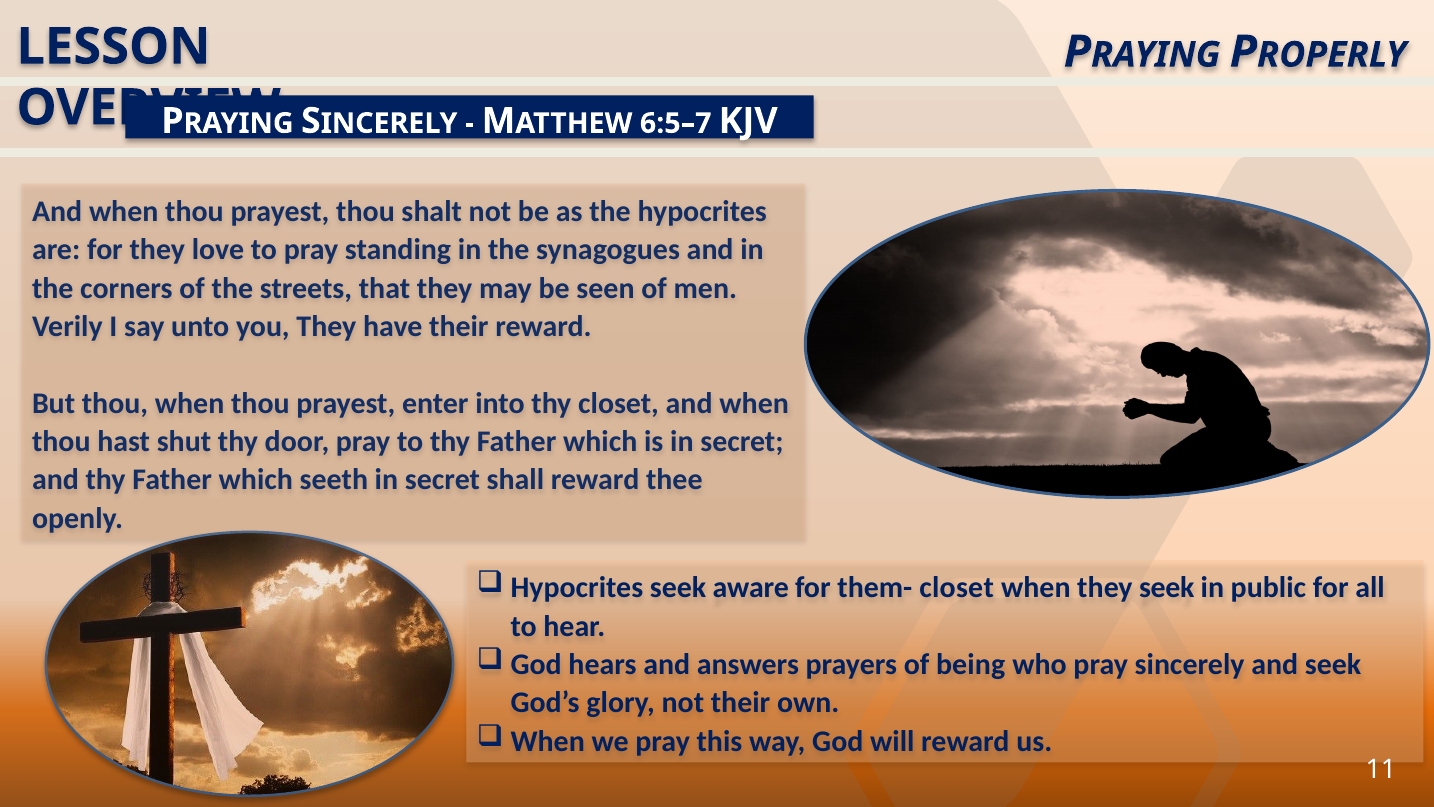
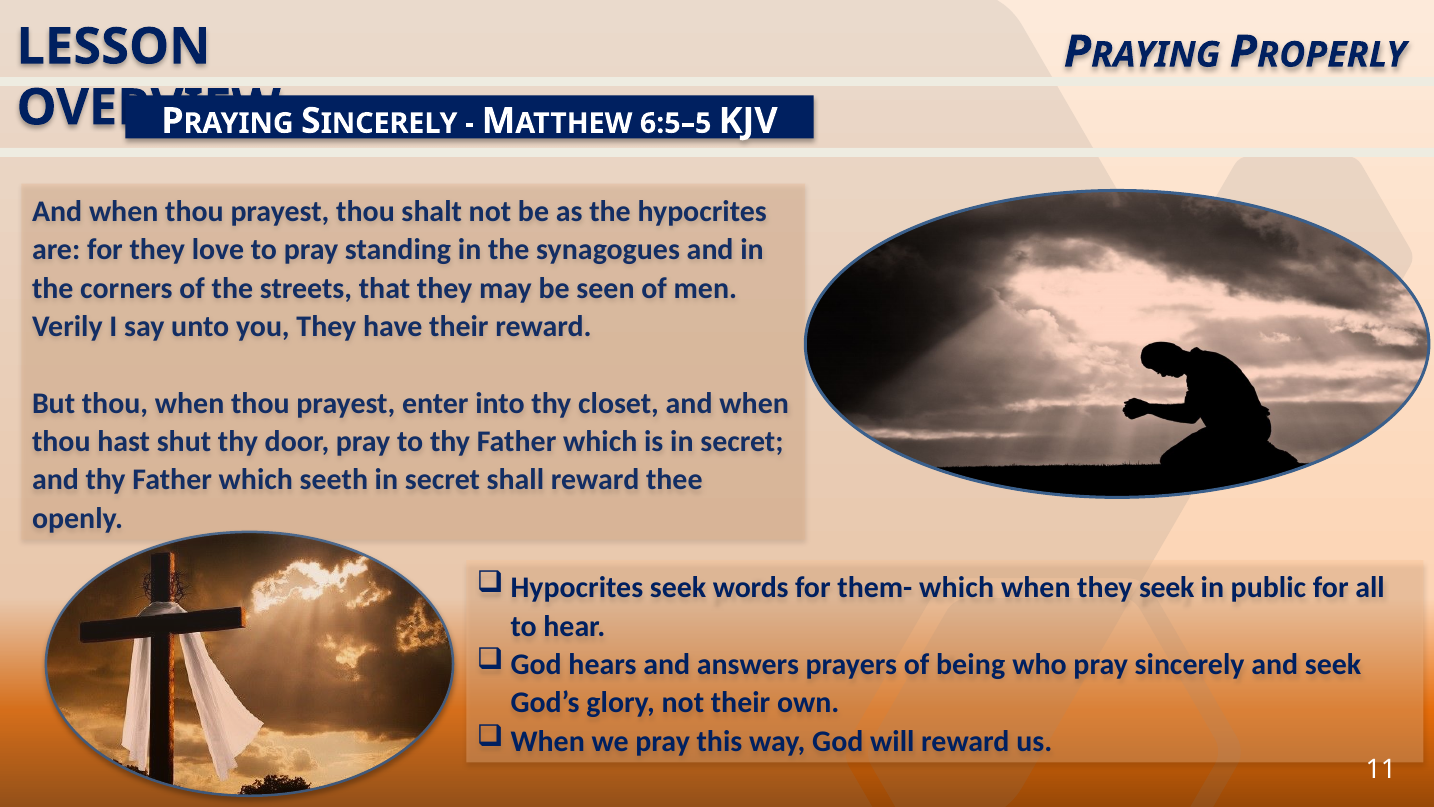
6:5–7: 6:5–7 -> 6:5–5 (676, 123)
aware: aware -> words (751, 588)
them- closet: closet -> which (957, 588)
